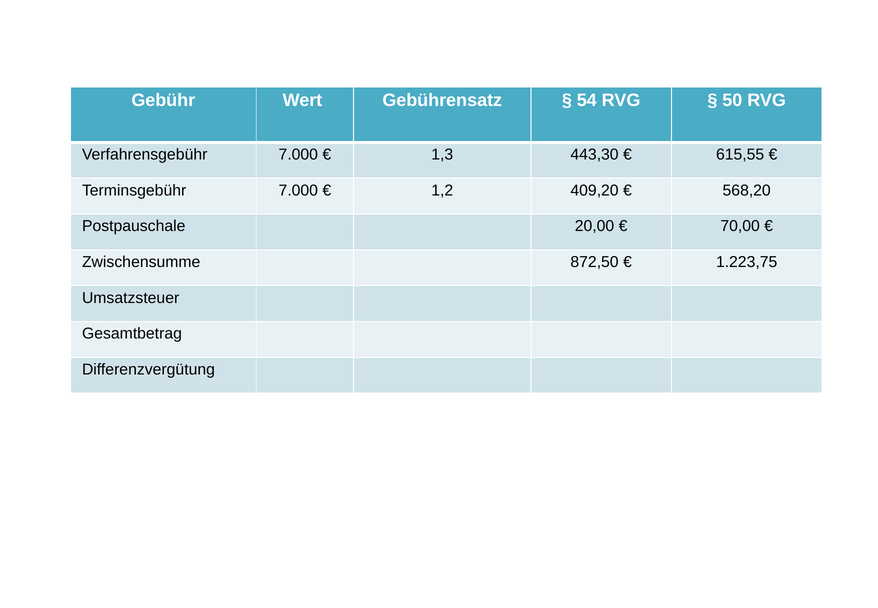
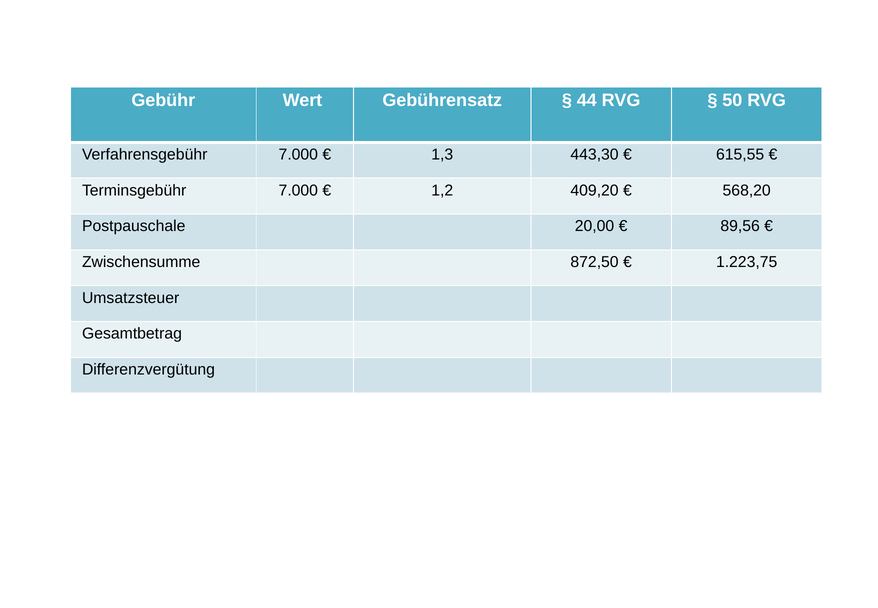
54: 54 -> 44 (587, 100)
70,00: 70,00 -> 89,56 (740, 226)
